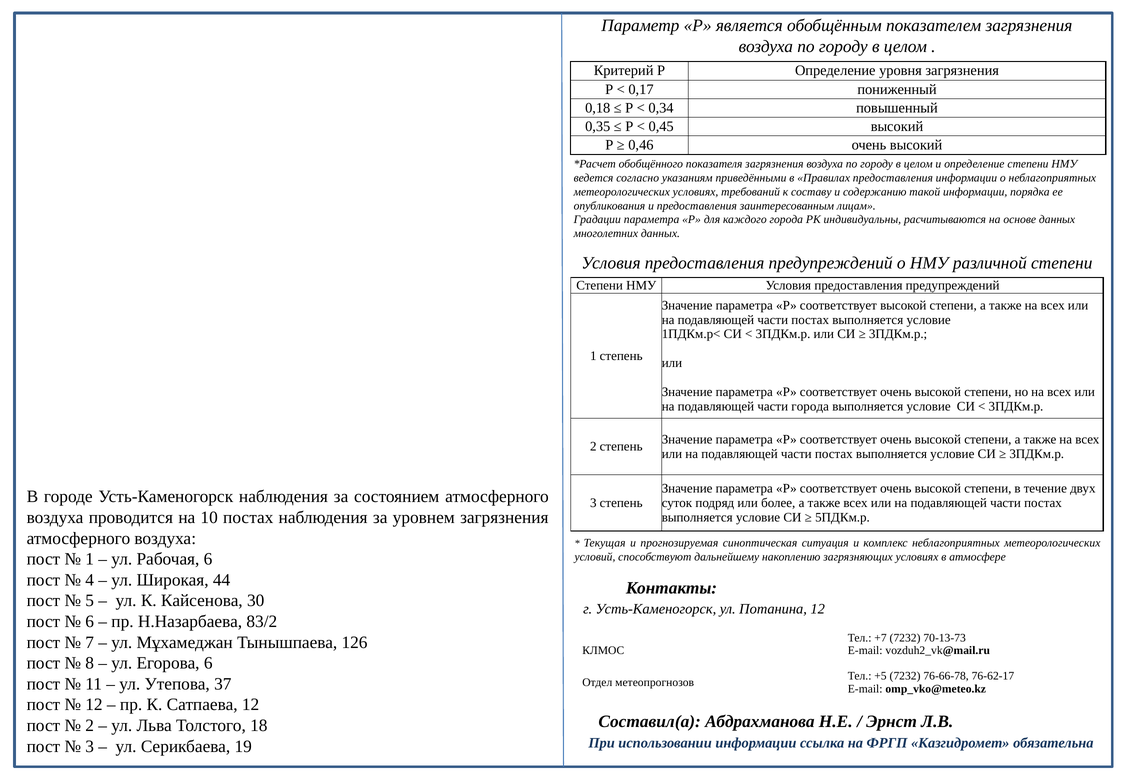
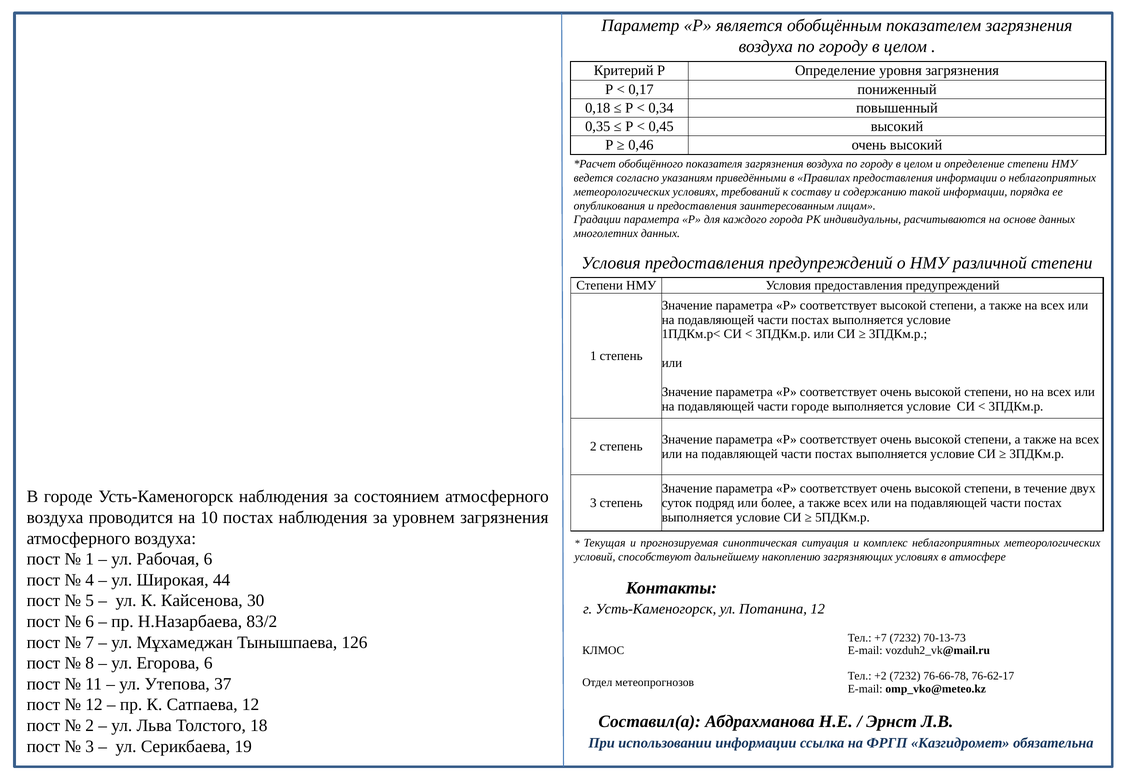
части города: города -> городе (810, 406)
+5: +5 -> +2 (880, 676)
